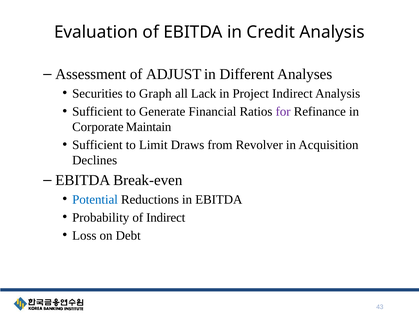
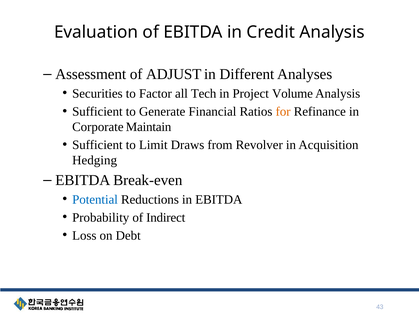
Graph: Graph -> Factor (155, 94)
Lack: Lack -> Tech (204, 94)
Project Indirect: Indirect -> Volume (292, 94)
for colour: purple -> orange (283, 112)
Declines: Declines -> Hedging (95, 161)
